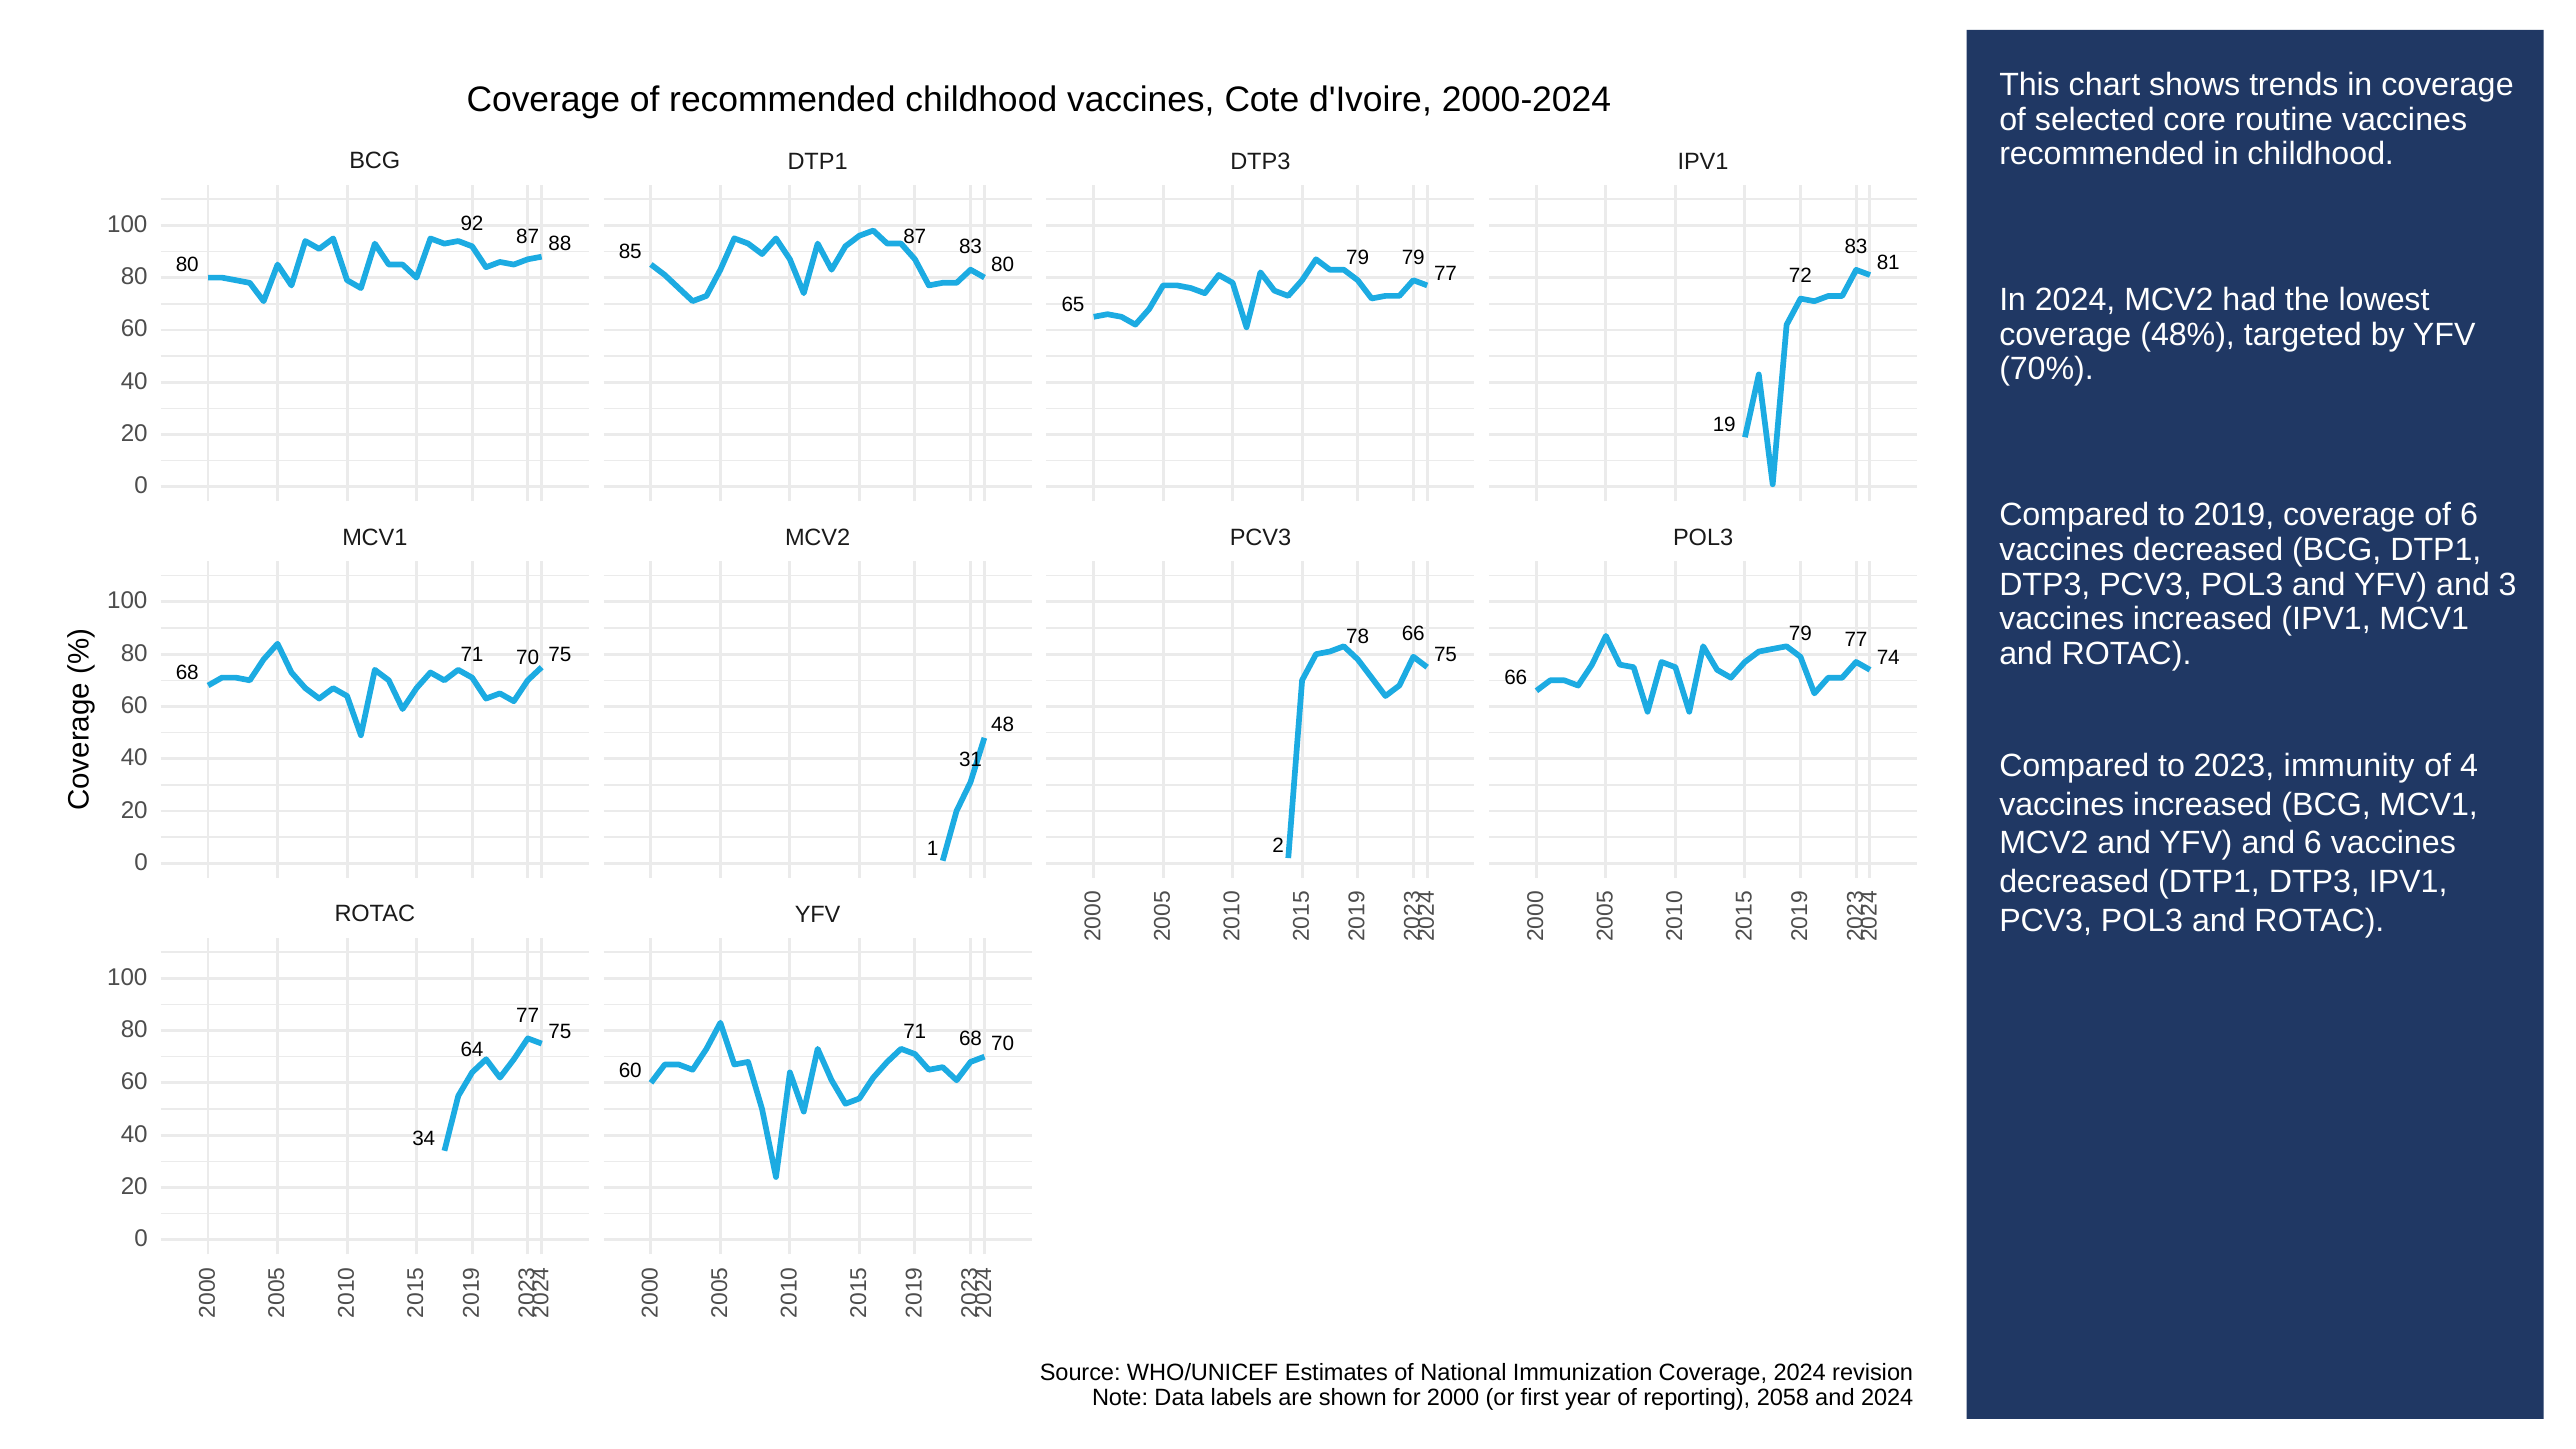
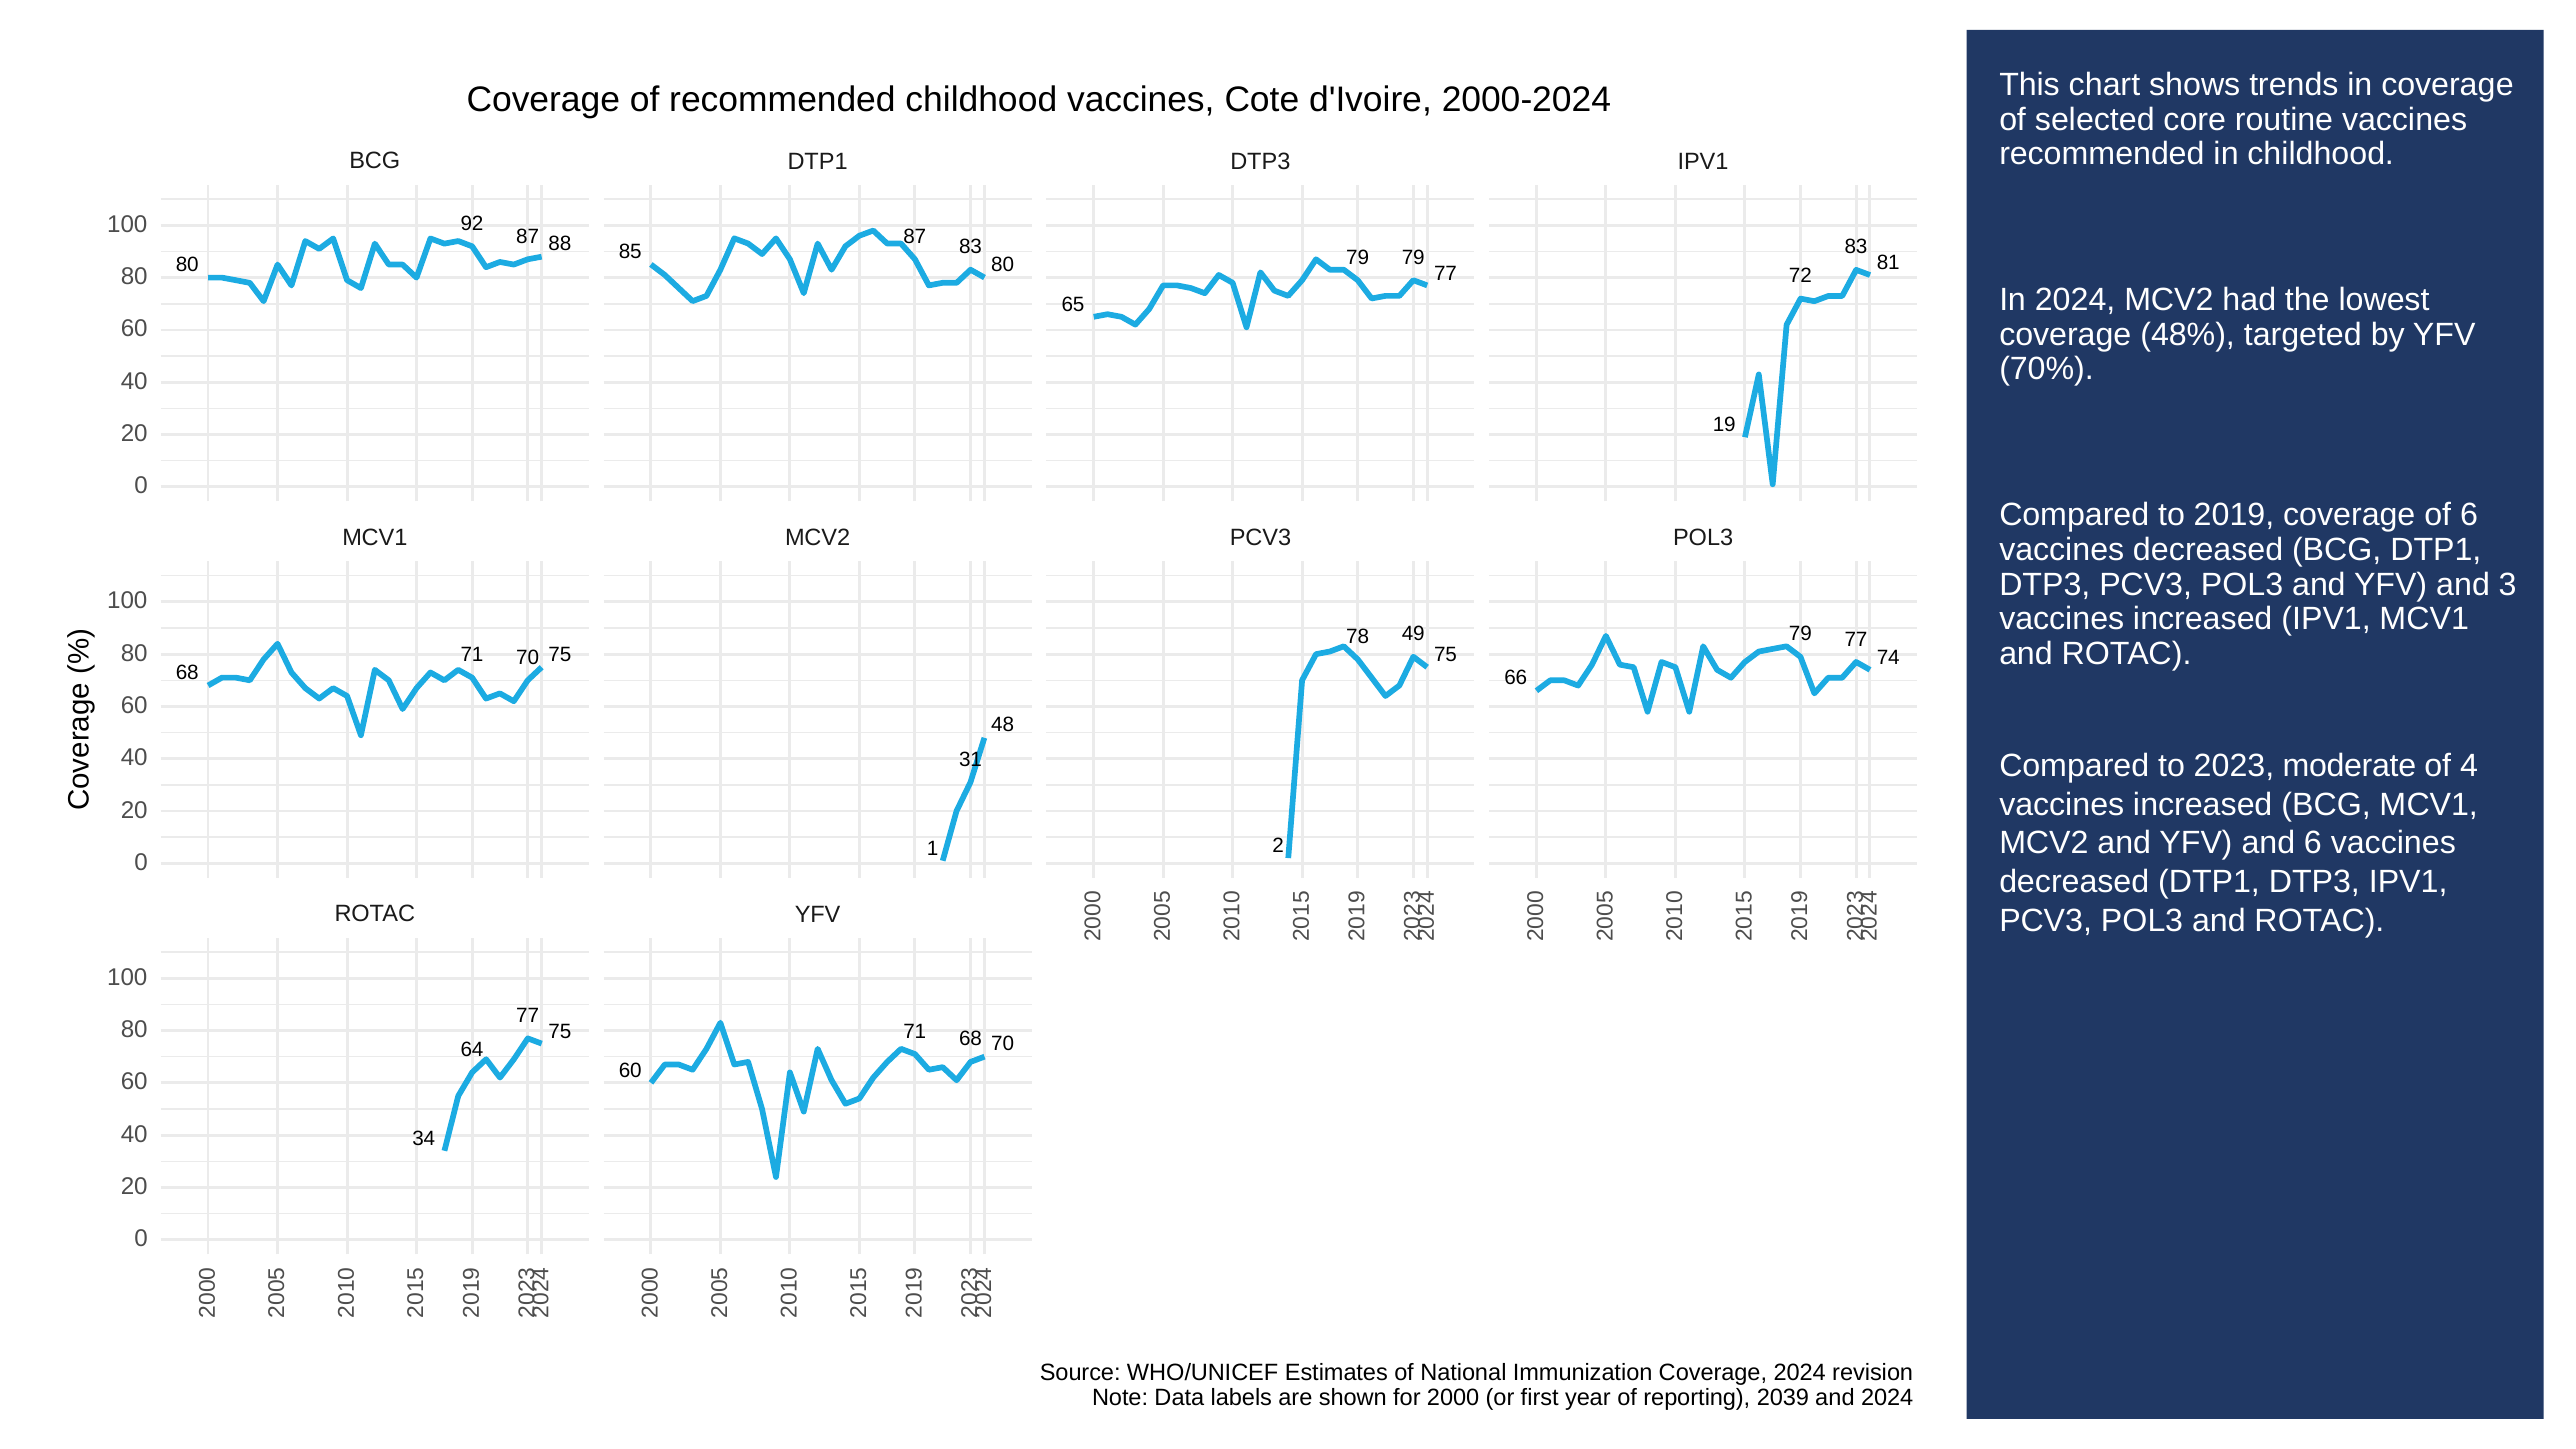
78 66: 66 -> 49 (1413, 634)
immunity: immunity -> moderate (2349, 766)
2058: 2058 -> 2039 (1783, 1398)
